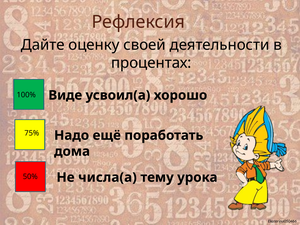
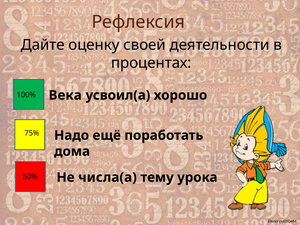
Виде: Виде -> Века (65, 95)
